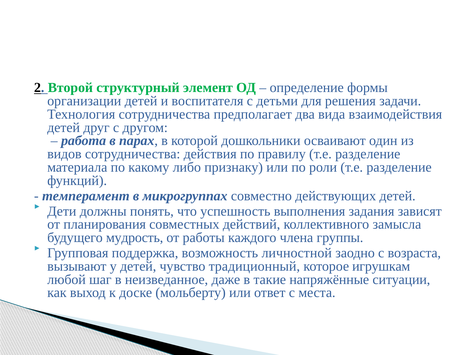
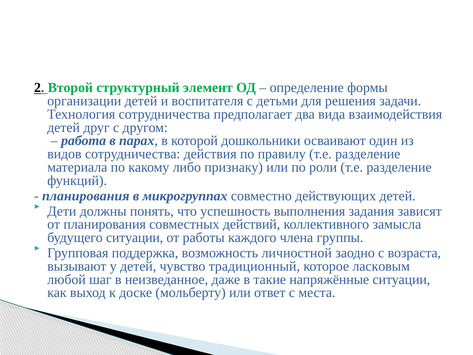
темперамент: темперамент -> планирования (86, 196)
будущего мудрость: мудрость -> ситуации (135, 237)
игрушкам: игрушкам -> ласковым (381, 266)
